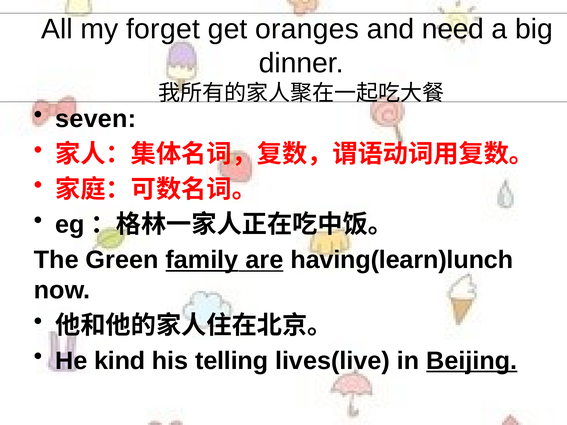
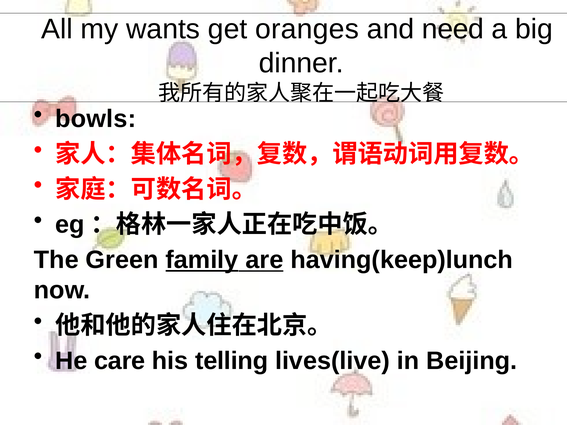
forget: forget -> wants (163, 29)
seven: seven -> bowls (96, 119)
having(learn)lunch: having(learn)lunch -> having(keep)lunch (402, 260)
kind: kind -> care (120, 361)
Beijing underline: present -> none (472, 361)
